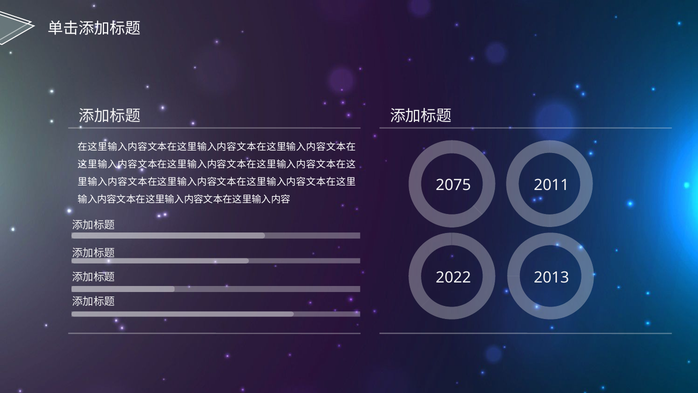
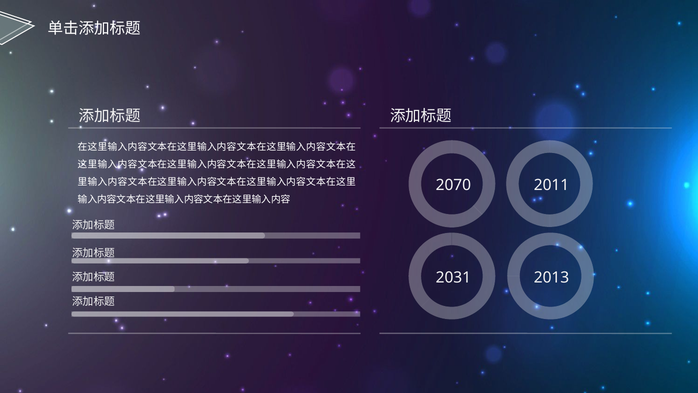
2075: 2075 -> 2070 (453, 185)
2022: 2022 -> 2031 (453, 277)
